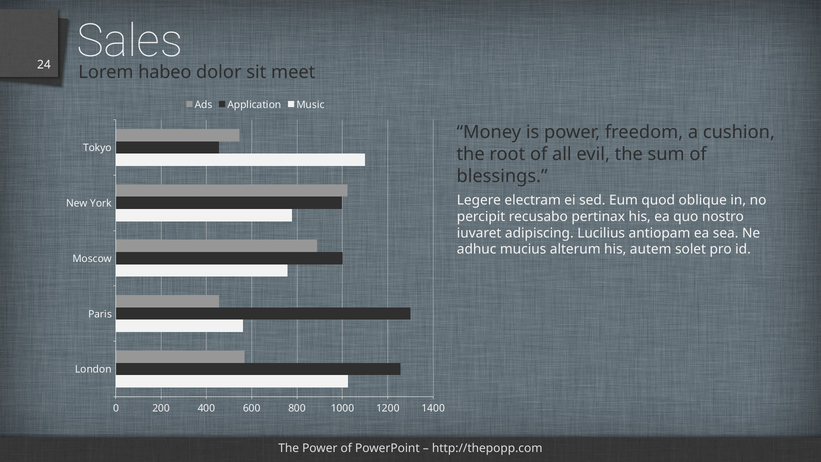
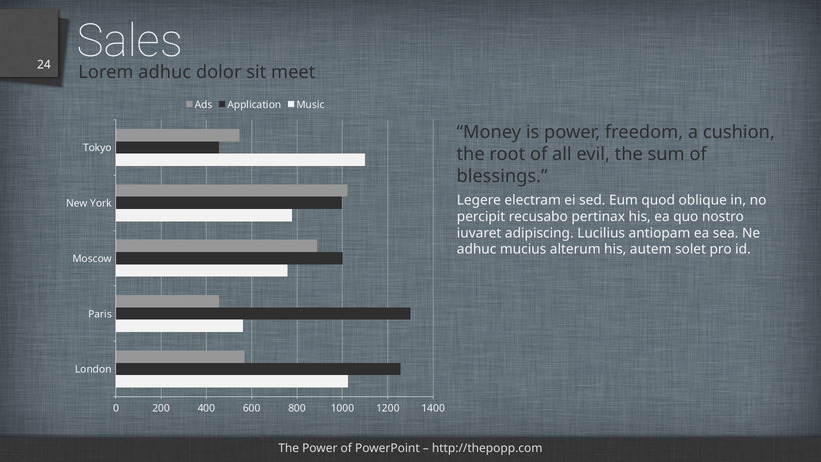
Lorem habeo: habeo -> adhuc (165, 72)
